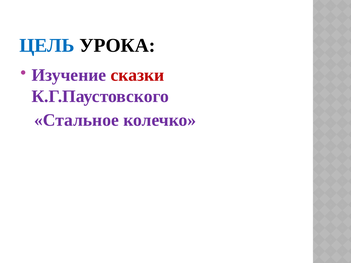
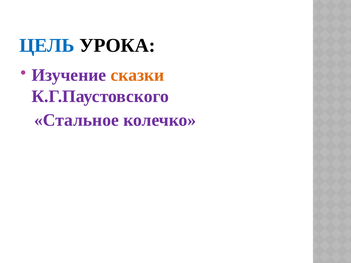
сказки colour: red -> orange (137, 75)
